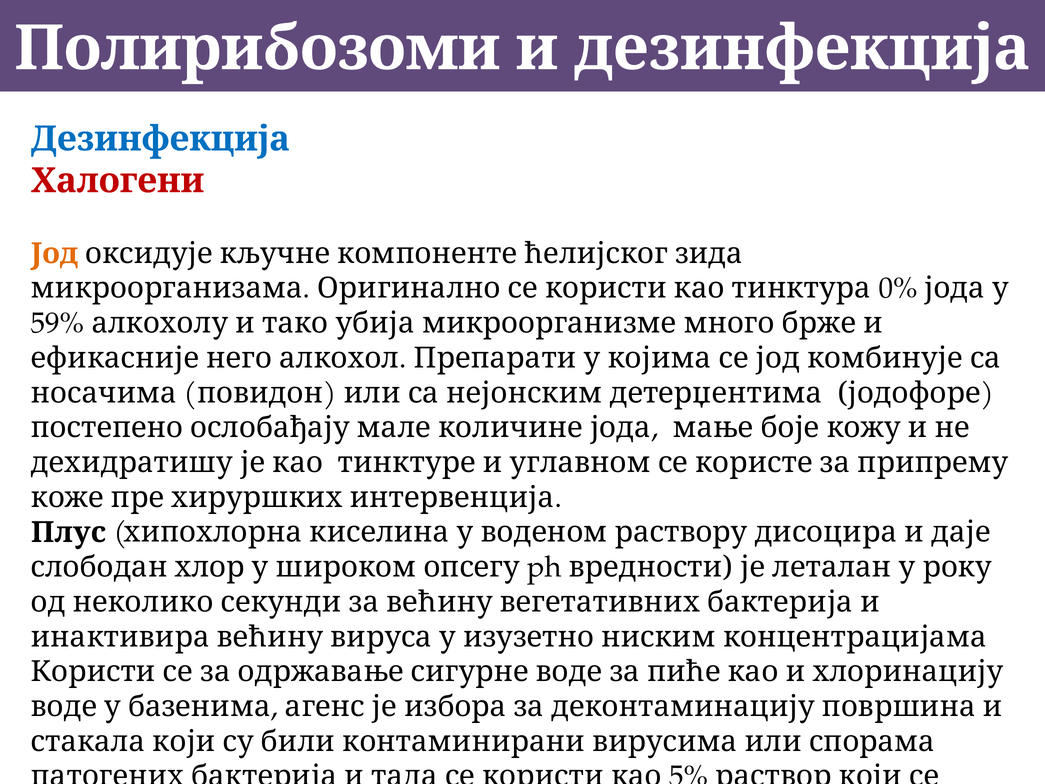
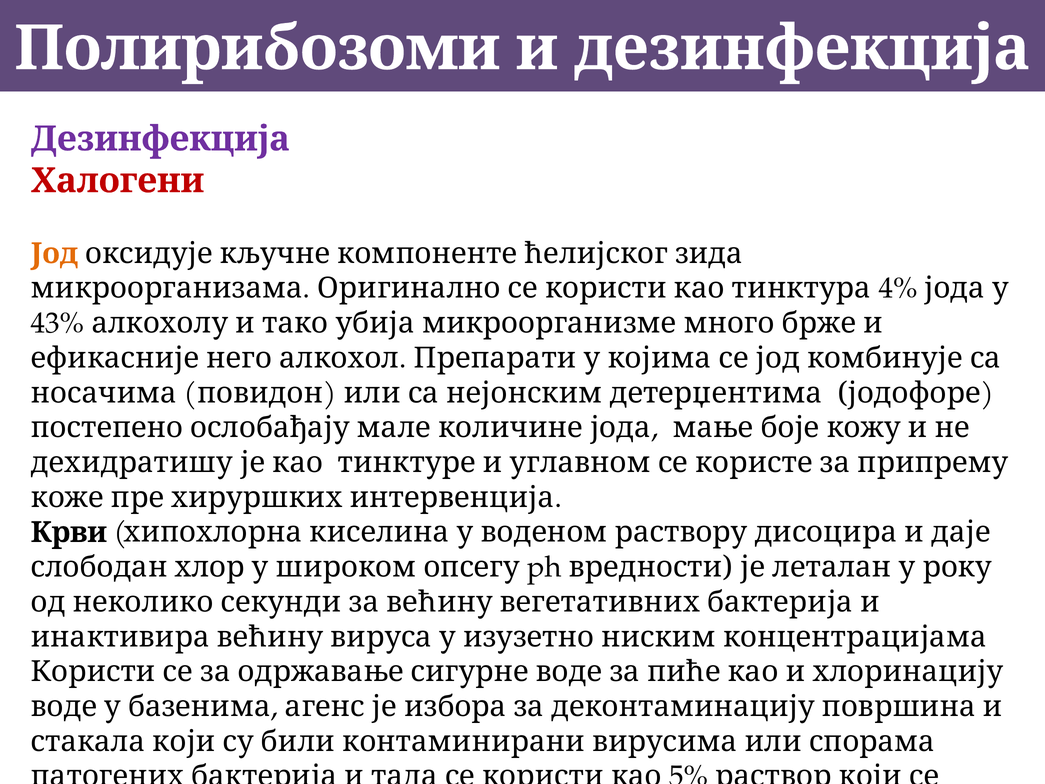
Дезинфекција colour: blue -> purple (160, 139)
0%: 0% -> 4% (898, 288)
59%: 59% -> 43% (58, 323)
Плус: Плус -> Крви (69, 532)
